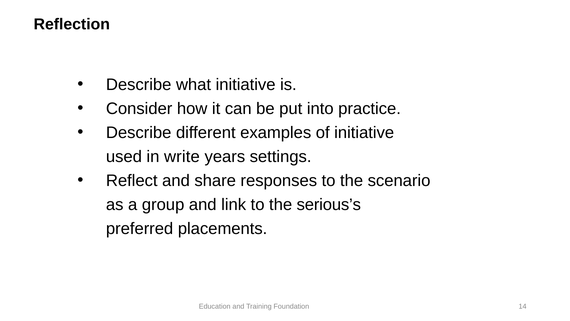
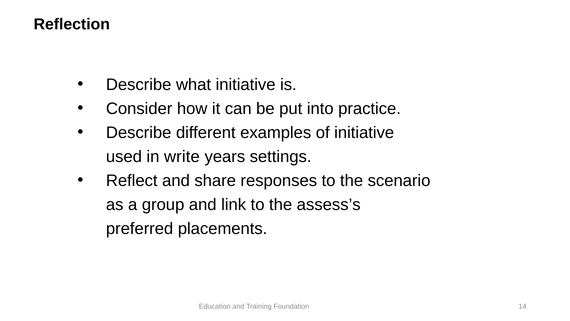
serious’s: serious’s -> assess’s (329, 204)
